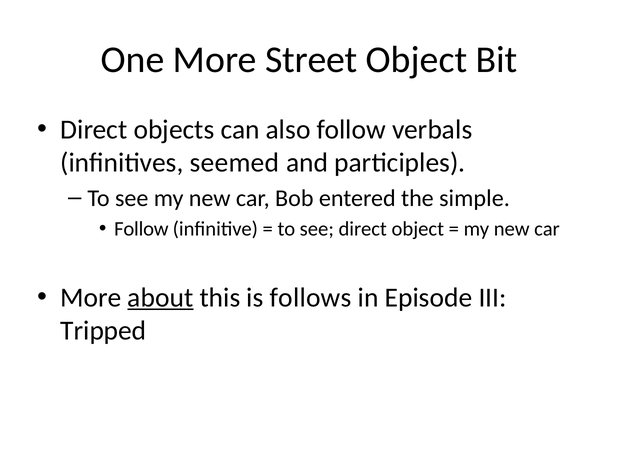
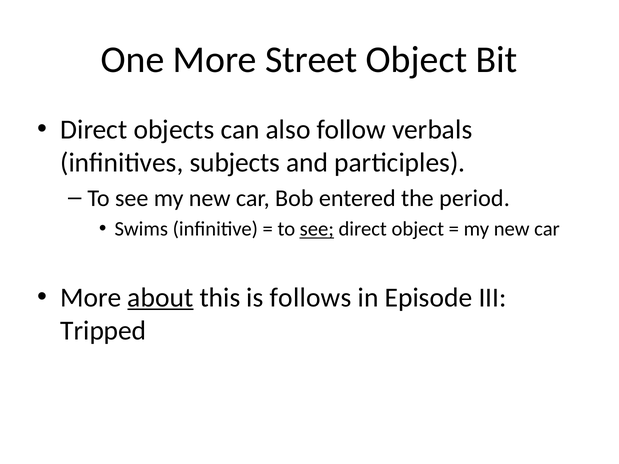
seemed: seemed -> subjects (235, 163)
simple: simple -> period (474, 198)
Follow: Follow -> Swims (141, 229)
see underline: none -> present (317, 229)
